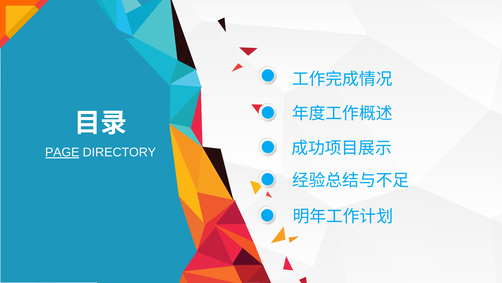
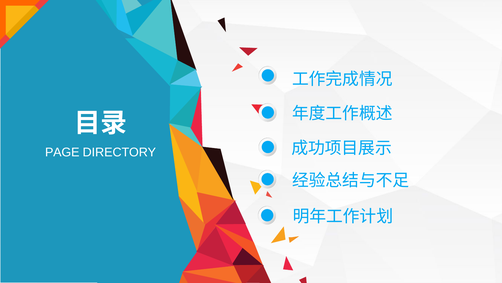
PAGE underline: present -> none (62, 152)
